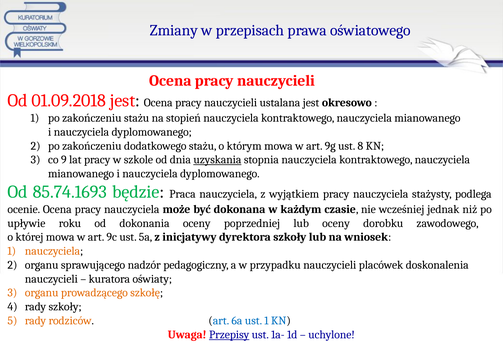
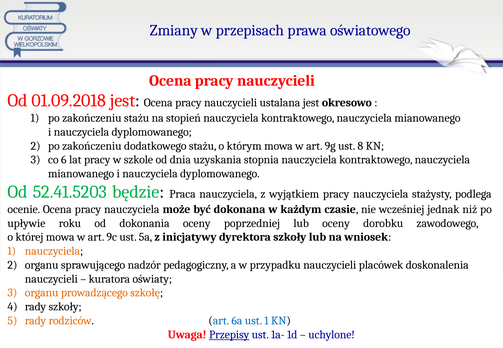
9: 9 -> 6 (64, 160)
uzyskania underline: present -> none (217, 160)
85.74.1693: 85.74.1693 -> 52.41.5203 (70, 192)
